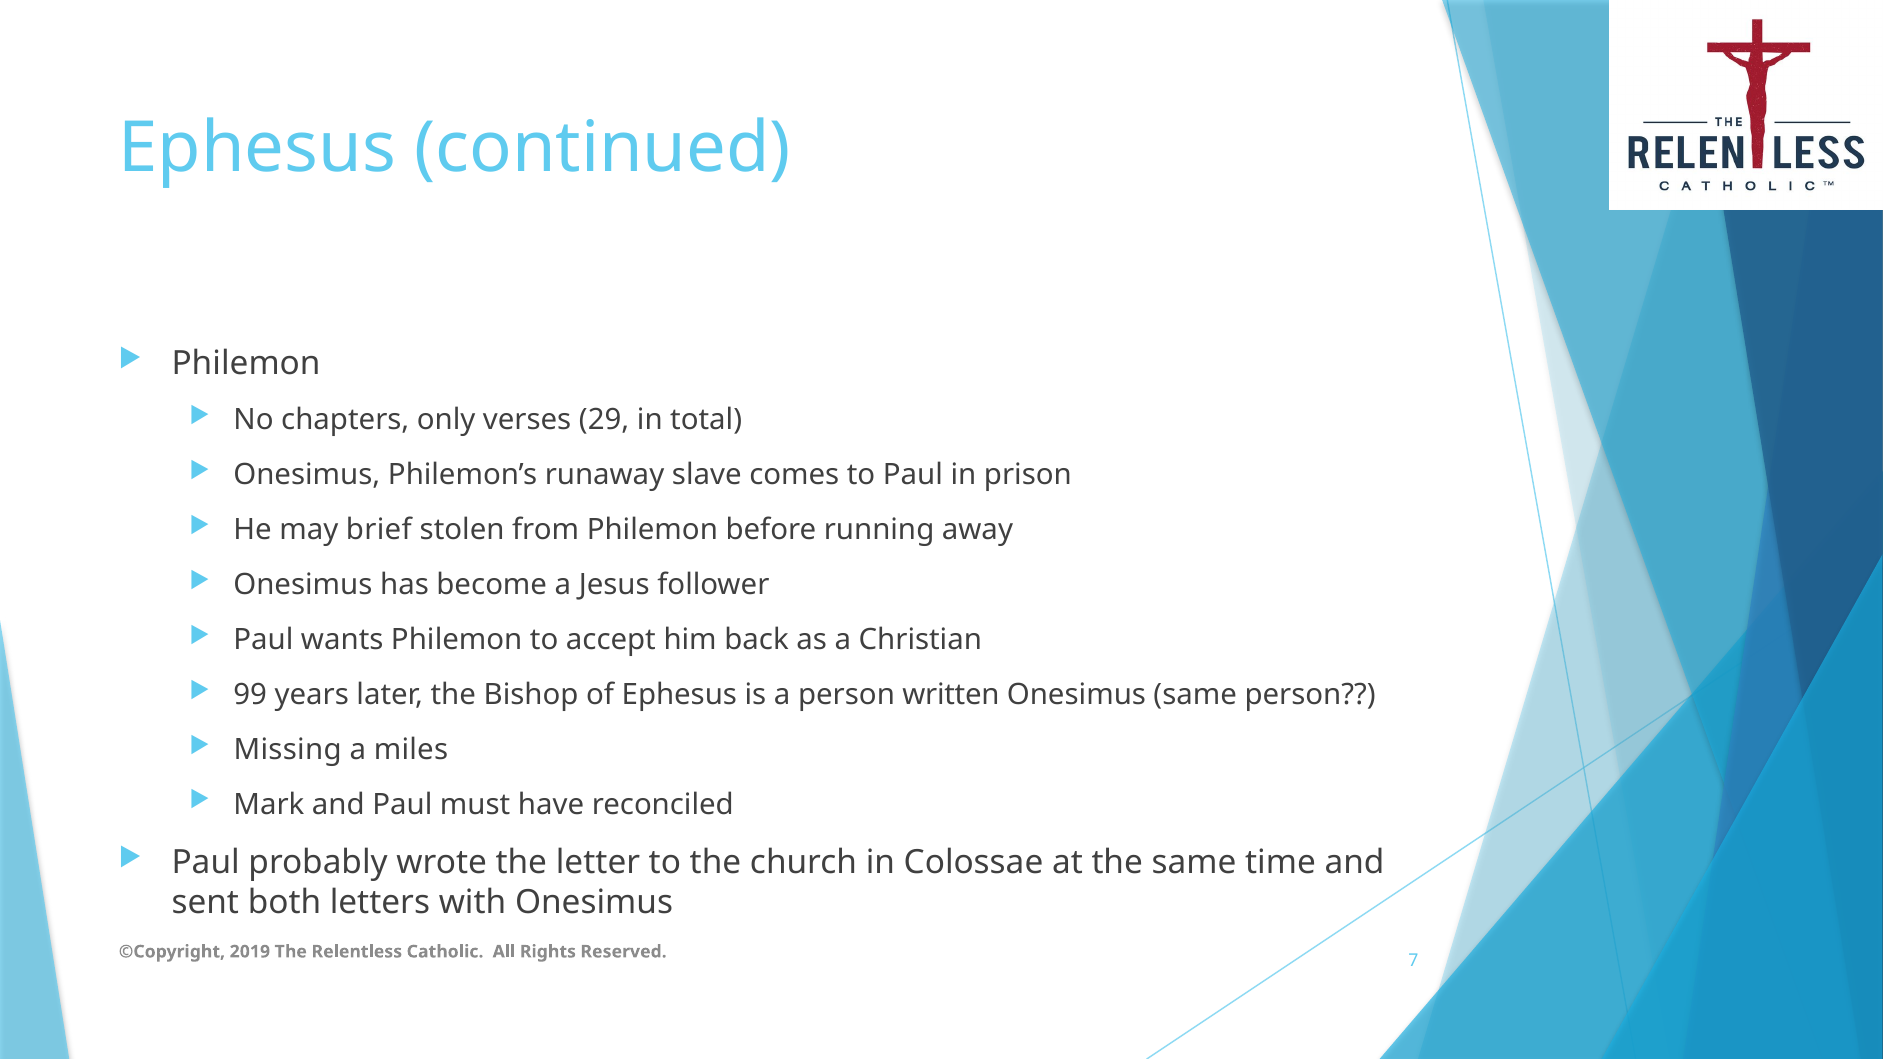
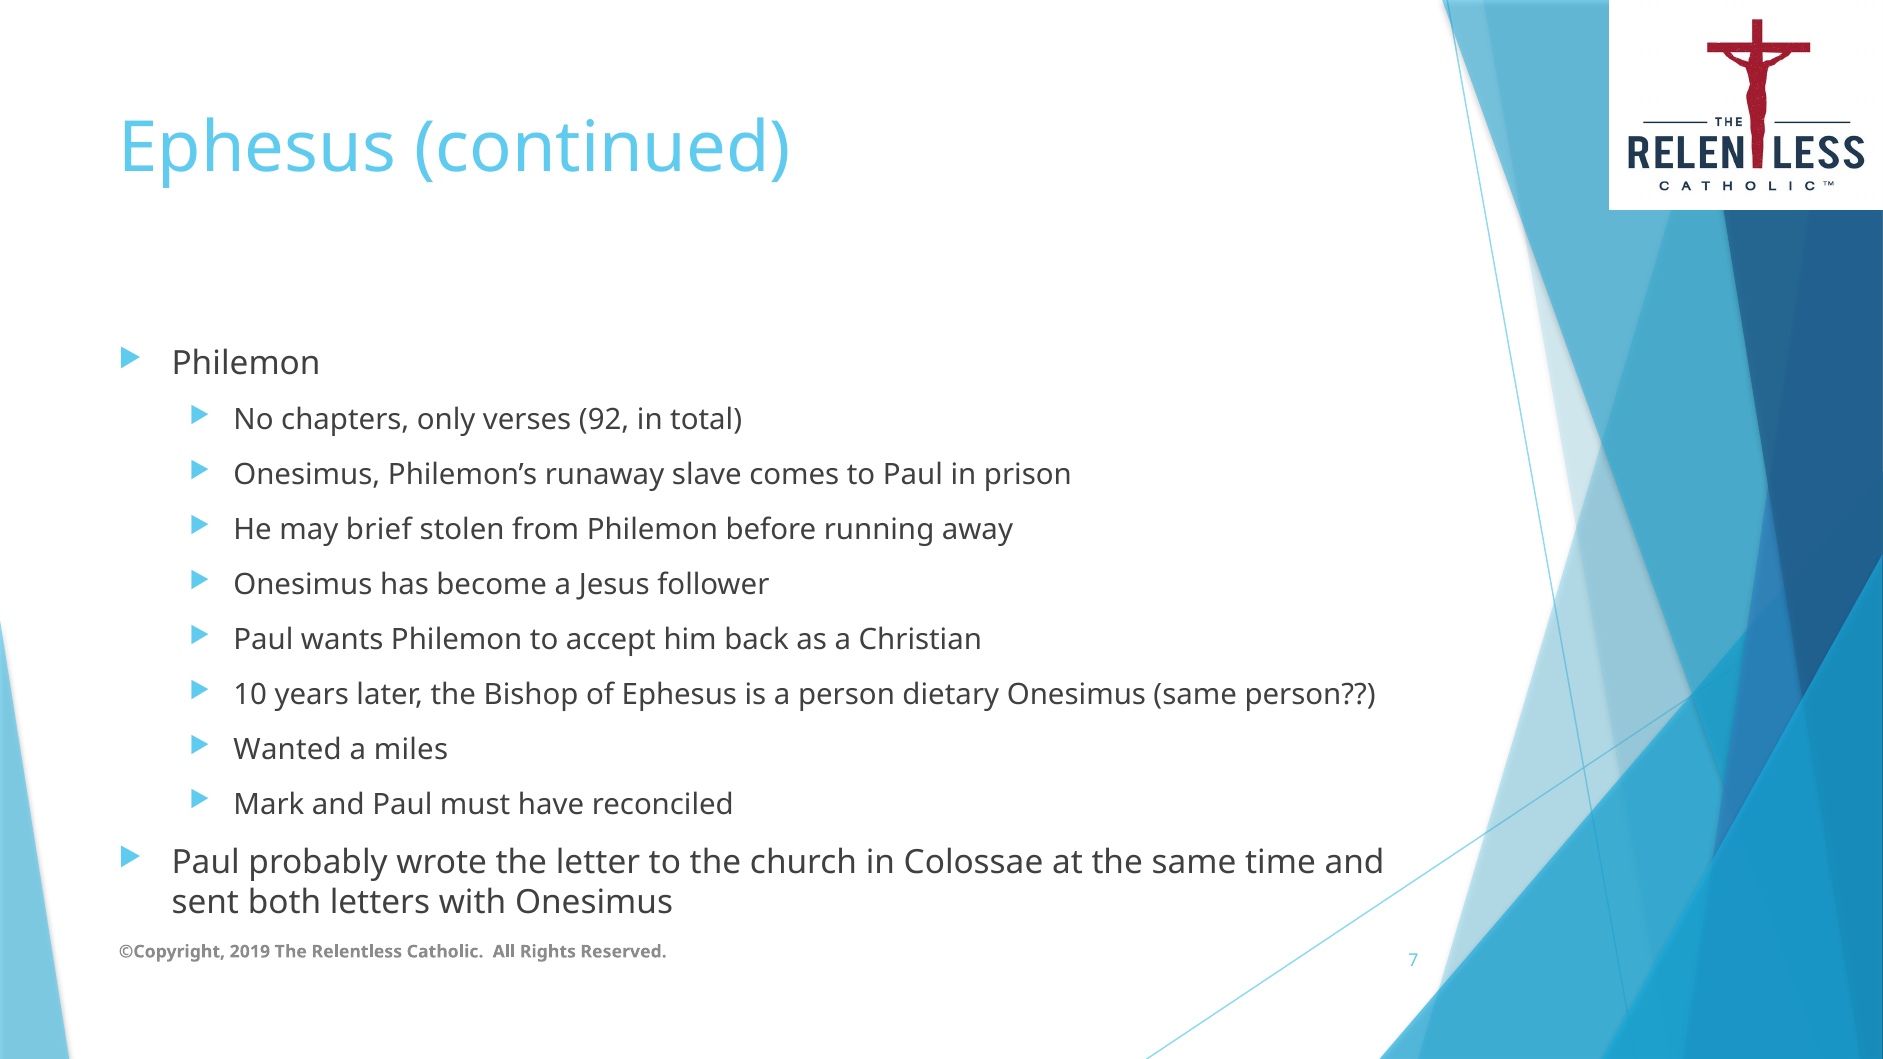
29: 29 -> 92 (604, 420)
99: 99 -> 10 (250, 695)
written: written -> dietary (951, 695)
Missing: Missing -> Wanted (288, 750)
